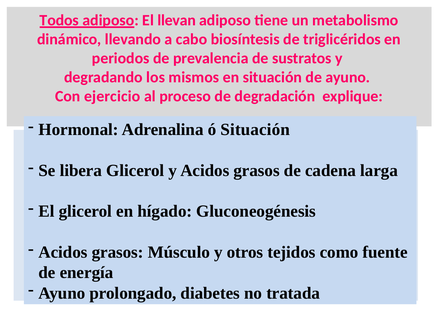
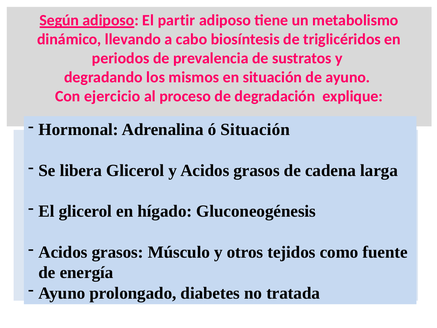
Todos: Todos -> Según (59, 20)
llevan: llevan -> partir (176, 20)
